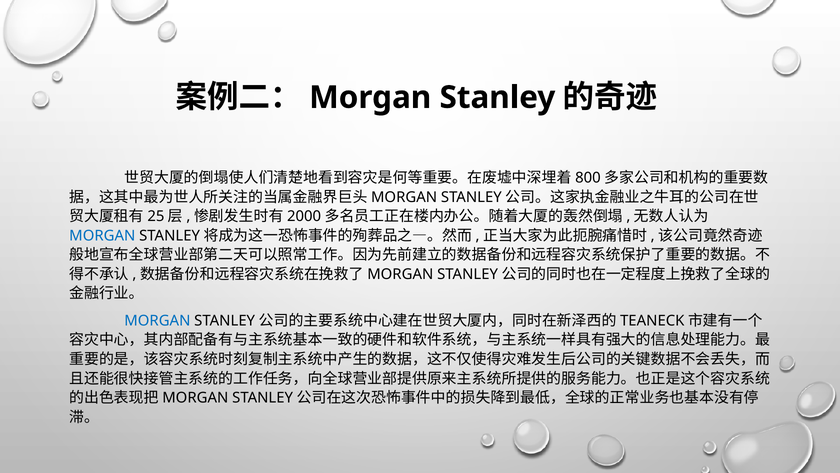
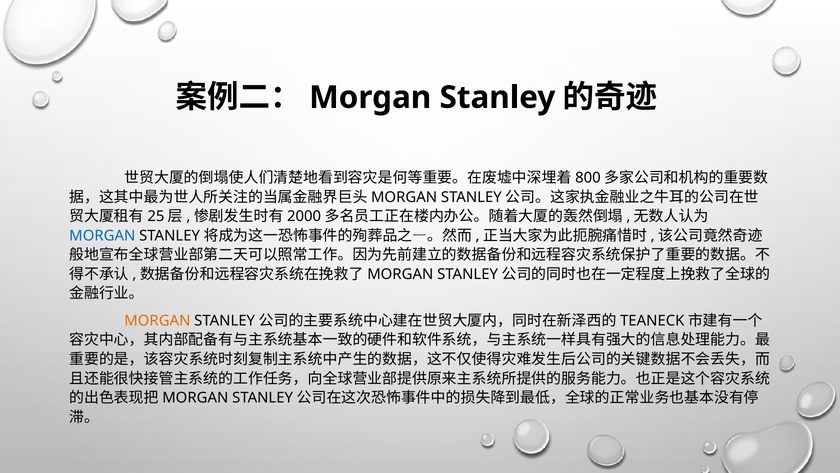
MORGAN colour: blue -> orange (157, 320)
